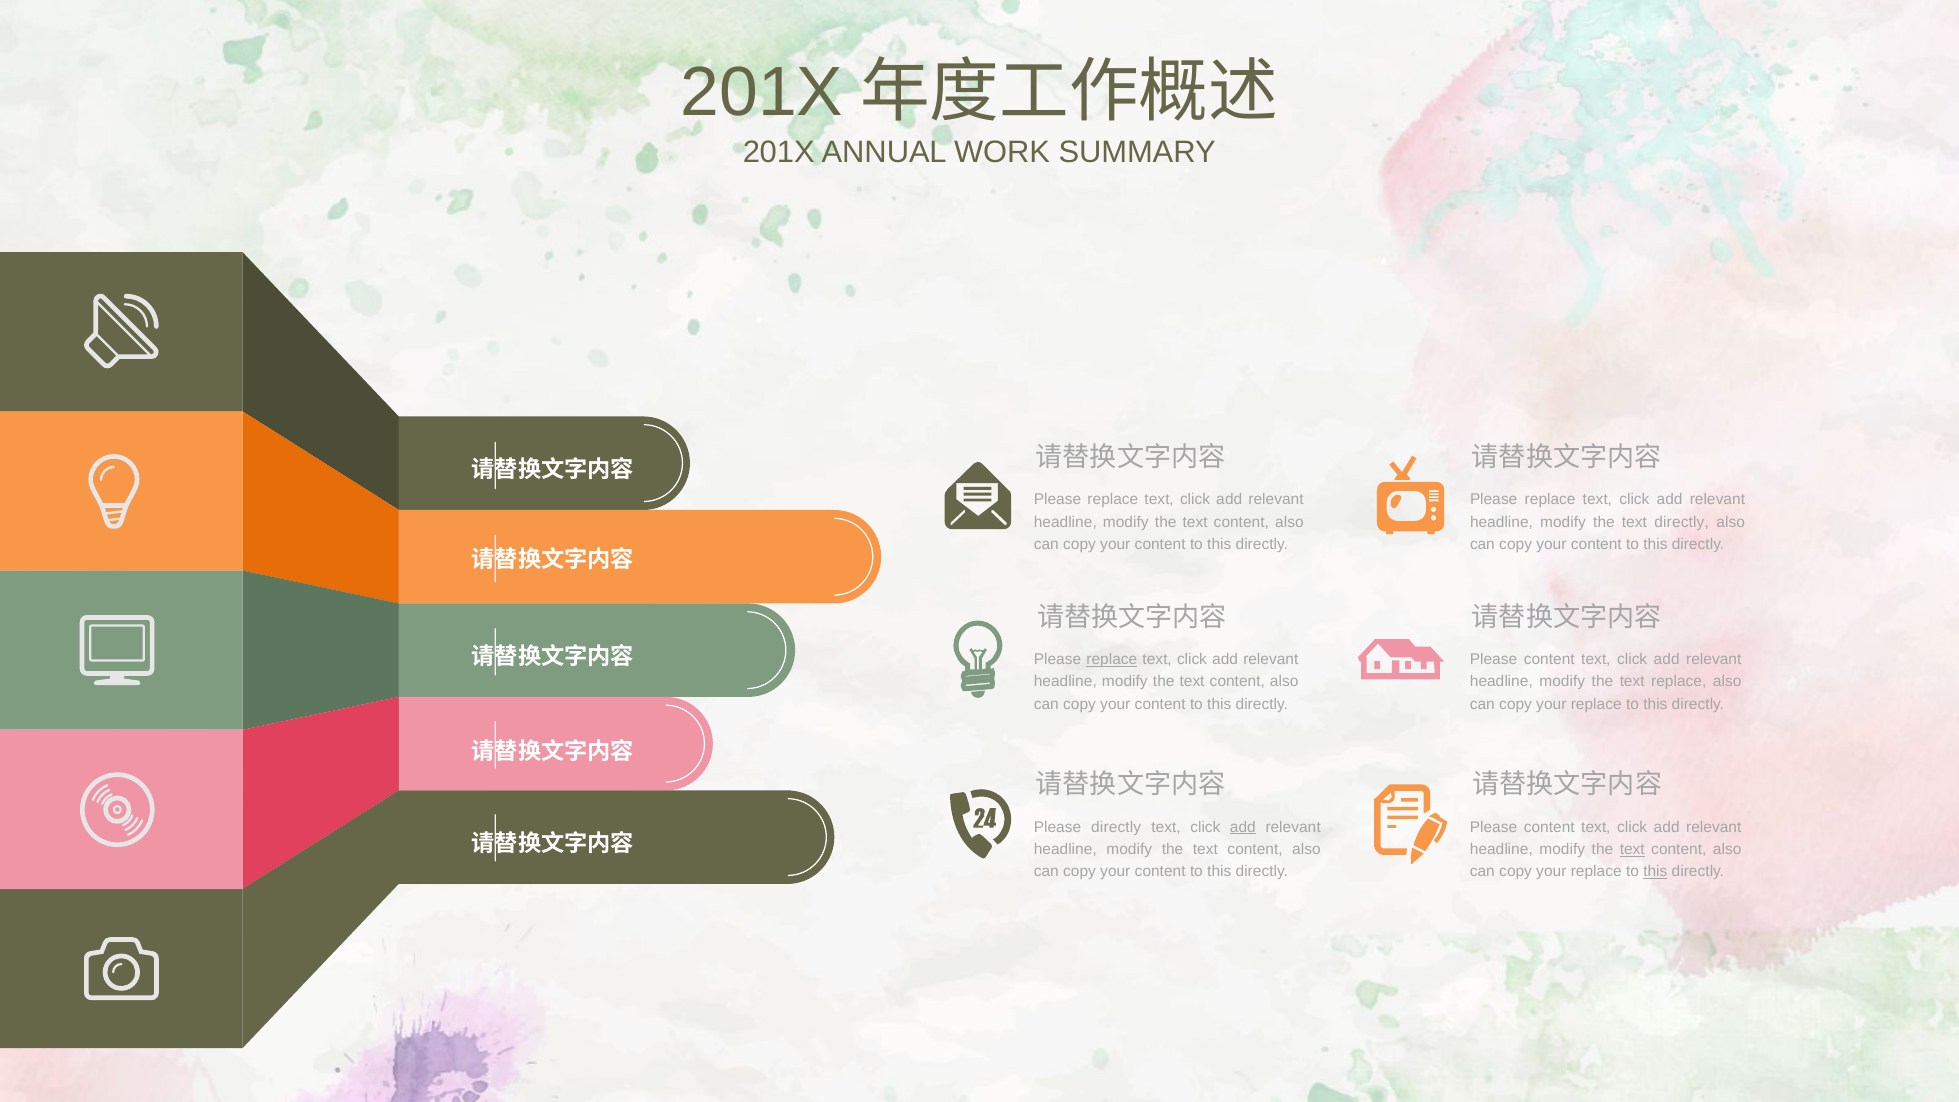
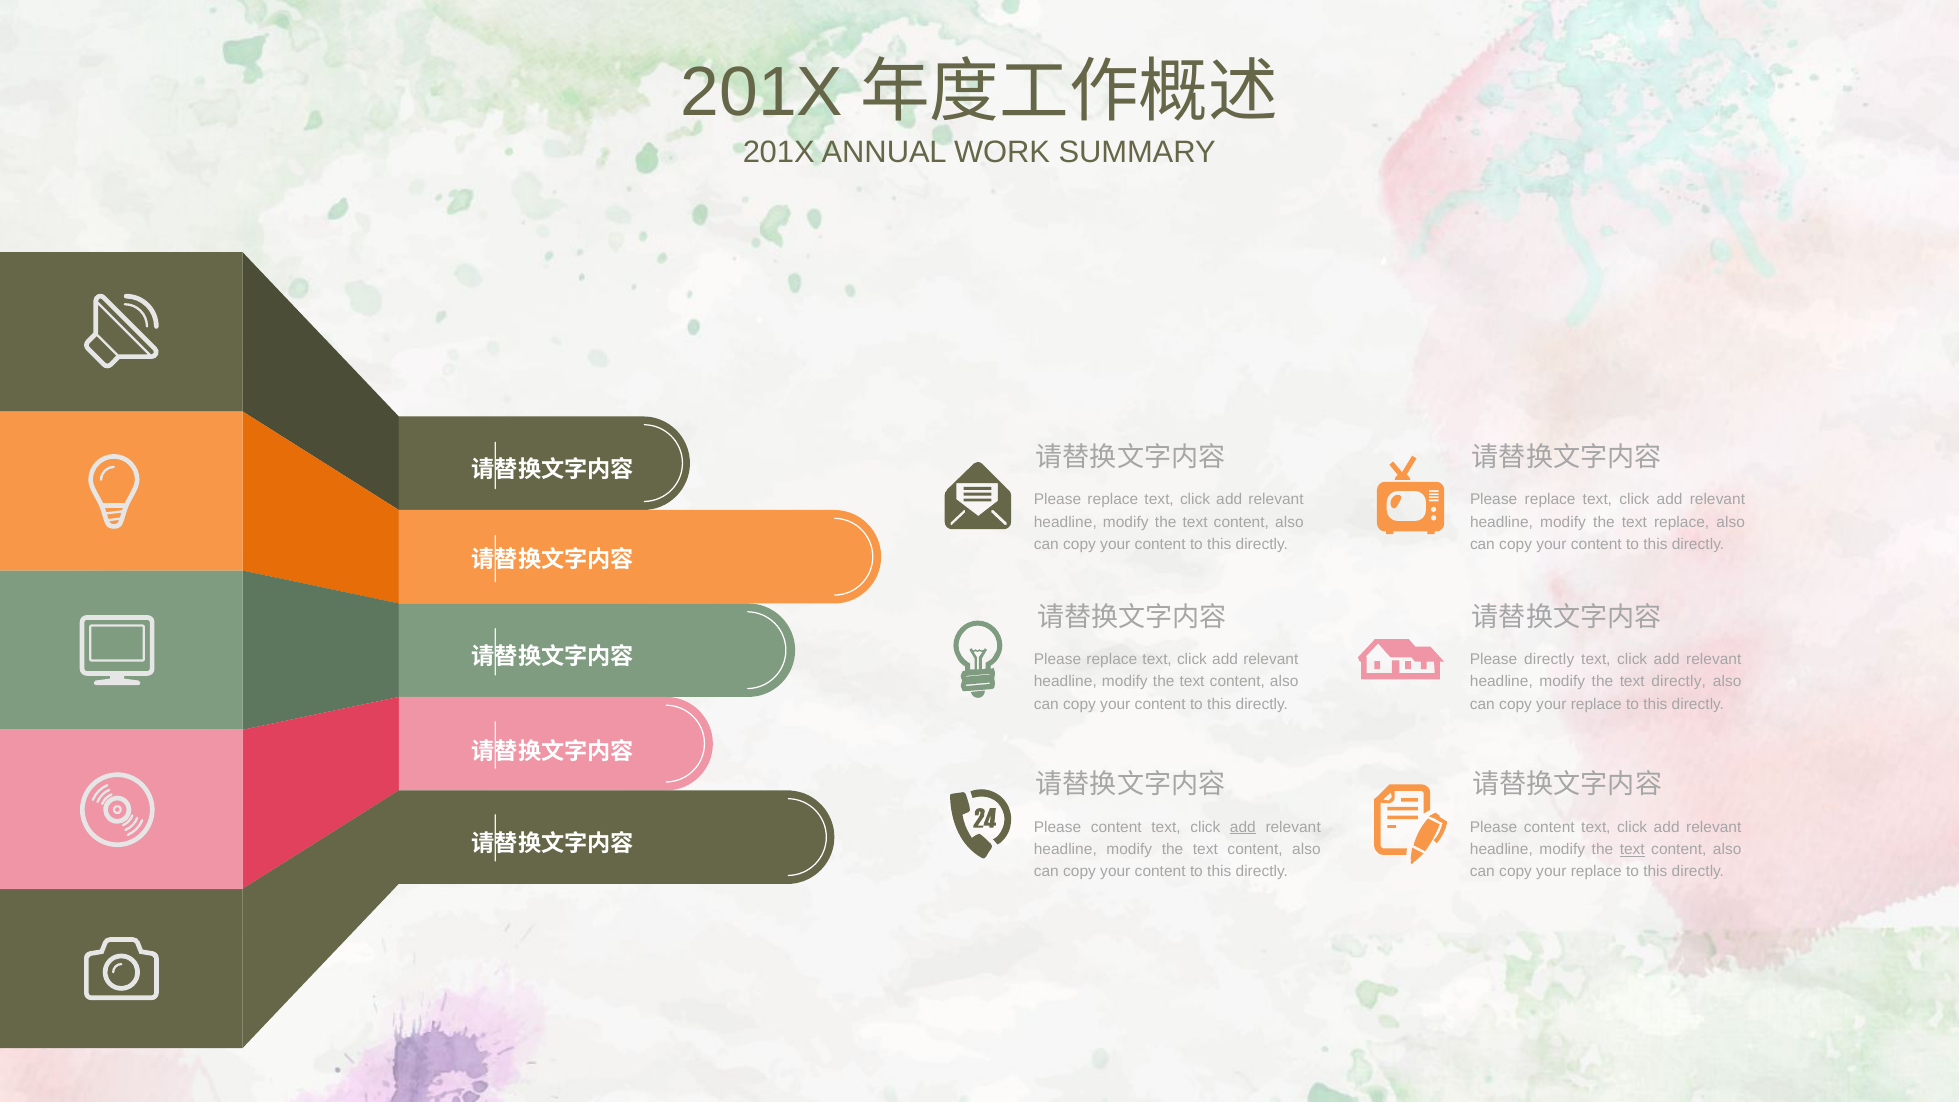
text directly: directly -> replace (1682, 522)
replace underline: present -> none (1112, 660)
content: content -> directly (1549, 660)
text replace: replace -> directly (1679, 682)
directly: directly -> content (1116, 827)
this underline: present -> none (1655, 871)
